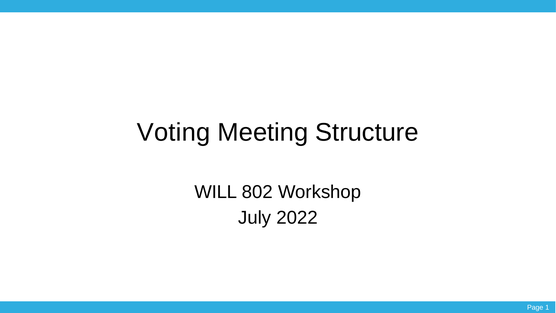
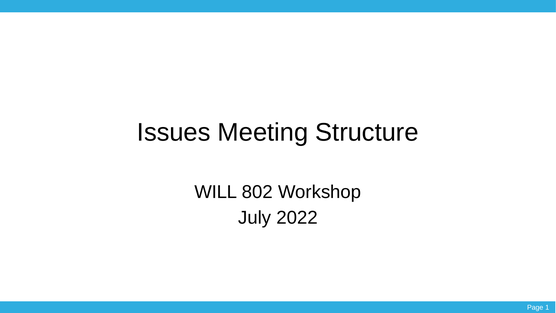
Voting: Voting -> Issues (174, 132)
